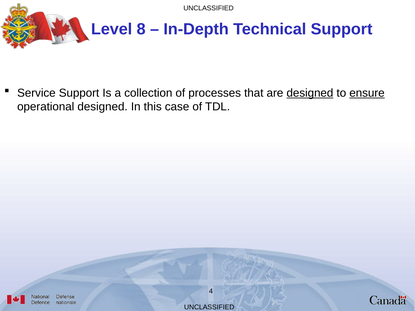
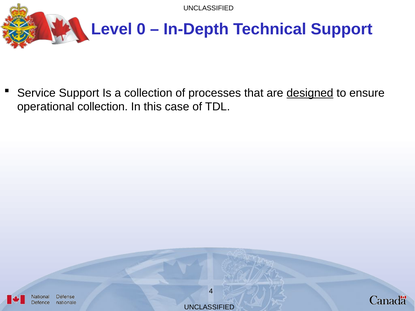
8: 8 -> 0 (141, 29)
ensure underline: present -> none (367, 93)
operational designed: designed -> collection (103, 107)
